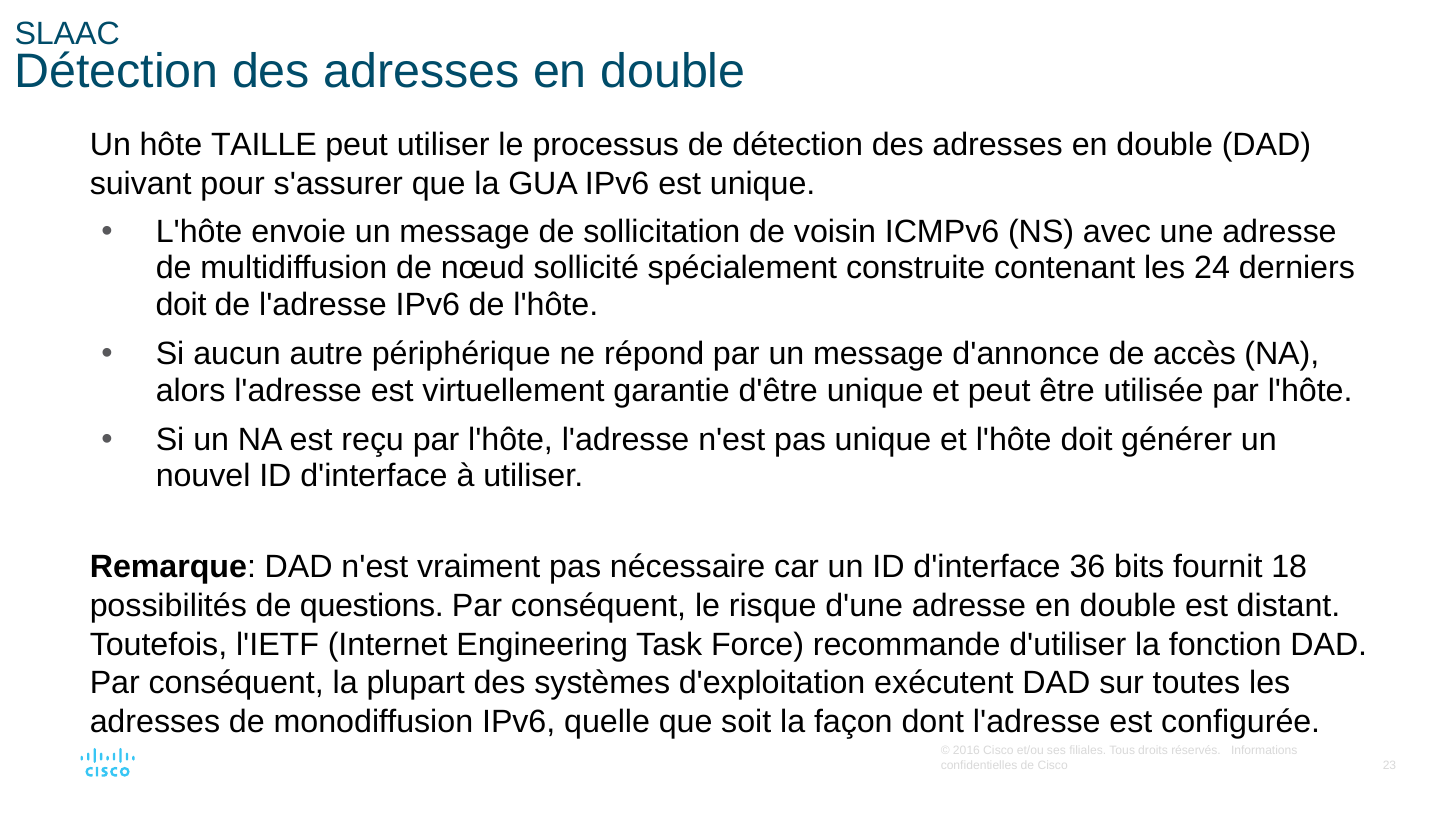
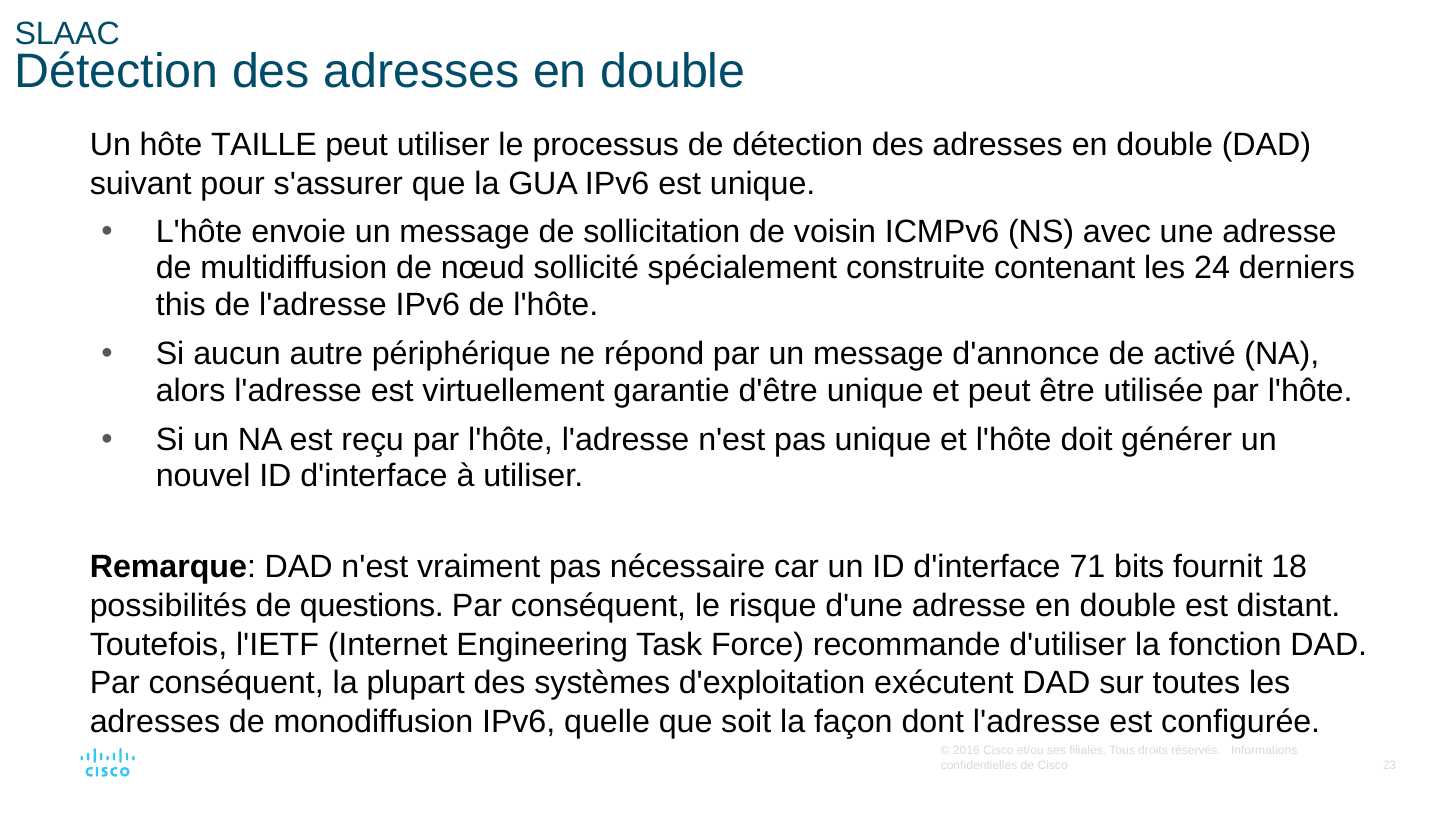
doit: doit -> this (181, 305)
accès: accès -> activé (1195, 354)
36: 36 -> 71 (1087, 567)
